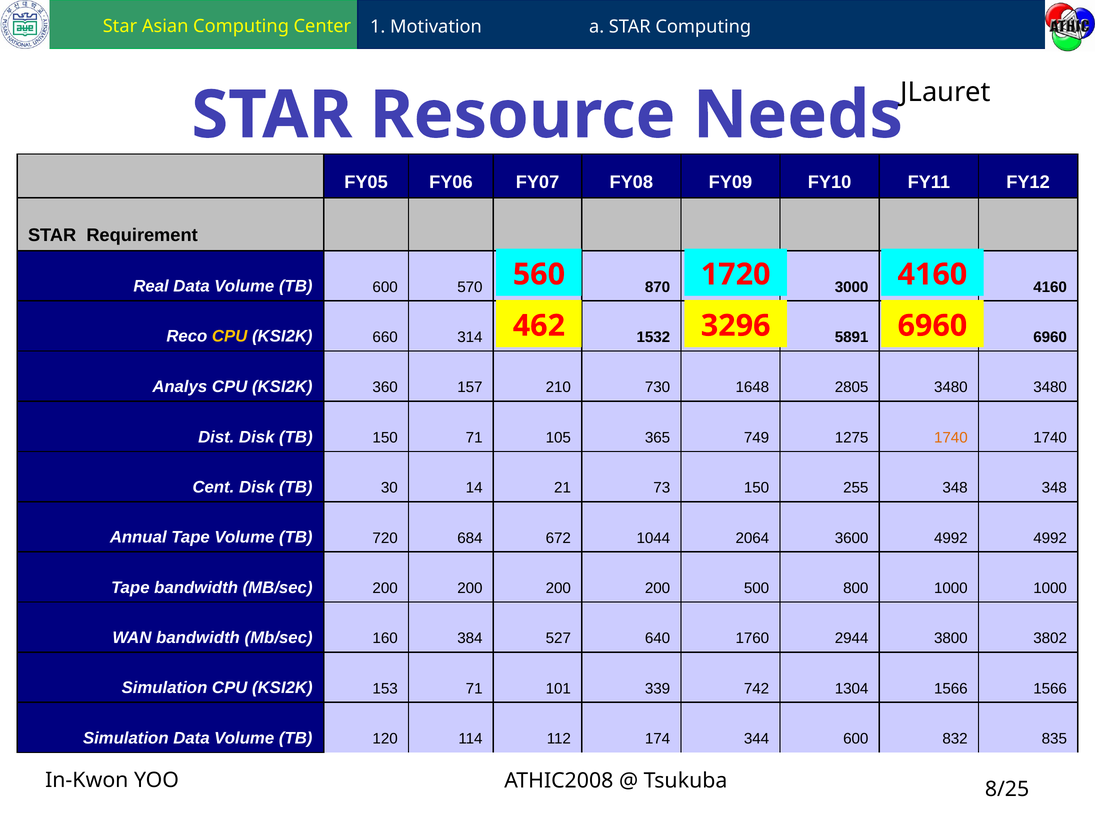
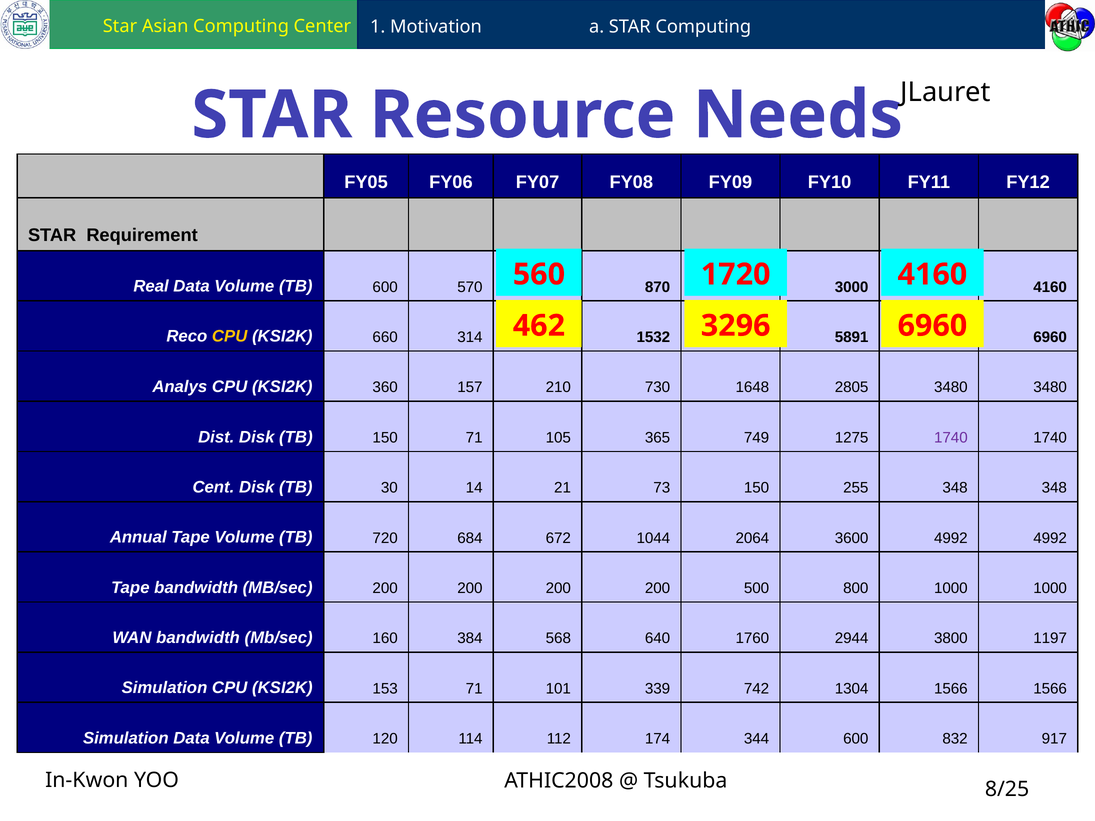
1740 colour: orange -> purple (951, 438)
527: 527 -> 568 (558, 639)
3802: 3802 -> 1197 (1050, 639)
835: 835 -> 917 (1054, 739)
